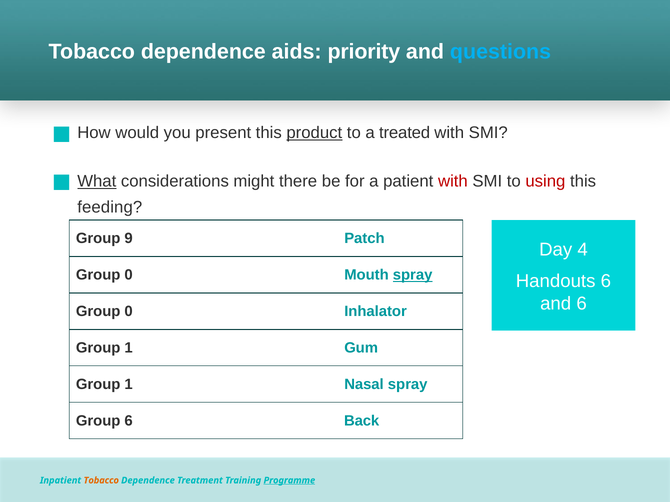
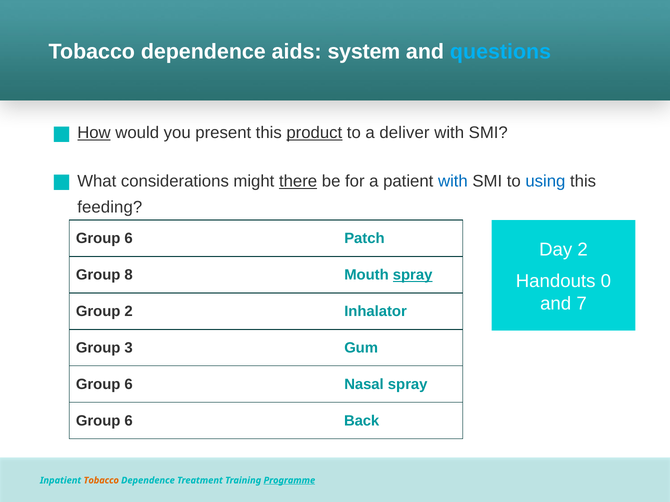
priority: priority -> system (364, 52)
How underline: none -> present (94, 133)
treated: treated -> deliver (404, 133)
What underline: present -> none (97, 181)
there underline: none -> present (298, 181)
with colour: red -> blue (453, 181)
using colour: red -> blue (545, 181)
9: 9 -> 6 (129, 239)
Day 4: 4 -> 2 (583, 250)
0: 0 -> 8 (129, 275)
Handouts 6: 6 -> 0 (606, 282)
and 6: 6 -> 7 (582, 304)
0: 0 -> 2 (129, 312)
1: 1 -> 3 (129, 348)
1: 1 -> 6 (129, 385)
